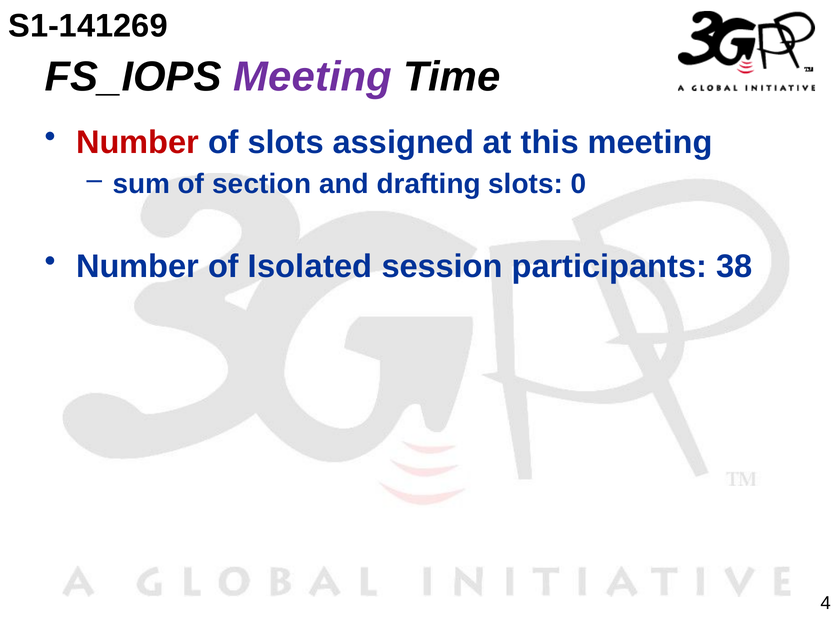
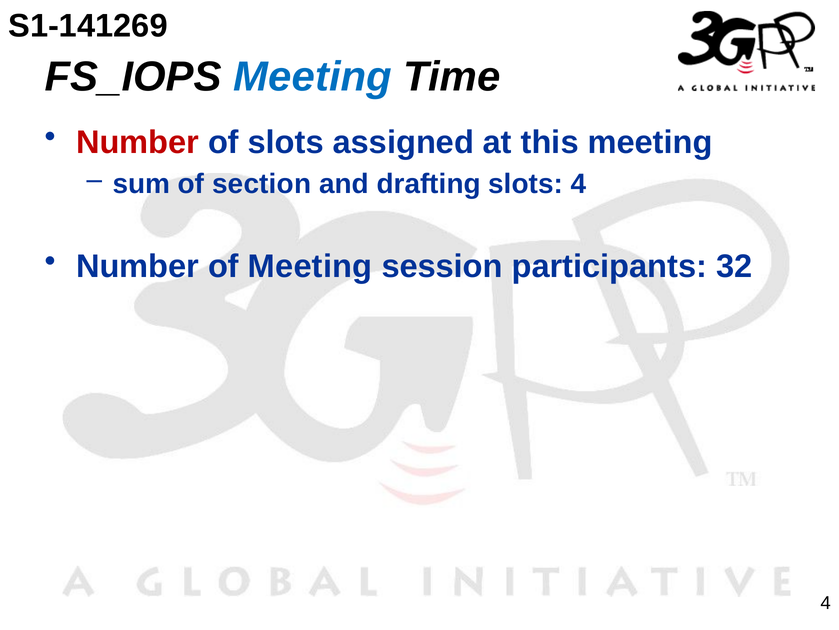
Meeting colour: purple -> blue (313, 77)
slots 0: 0 -> 4 (579, 184)
of Isolated: Isolated -> Meeting (310, 266)
38: 38 -> 32 (734, 266)
